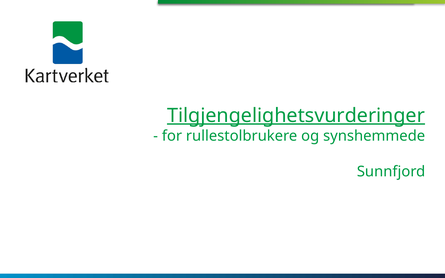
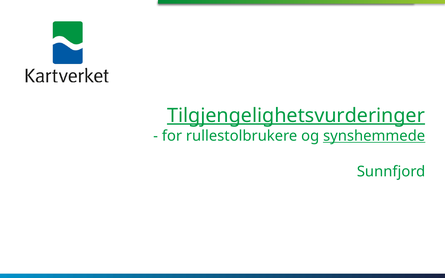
synshemmede underline: none -> present (374, 136)
